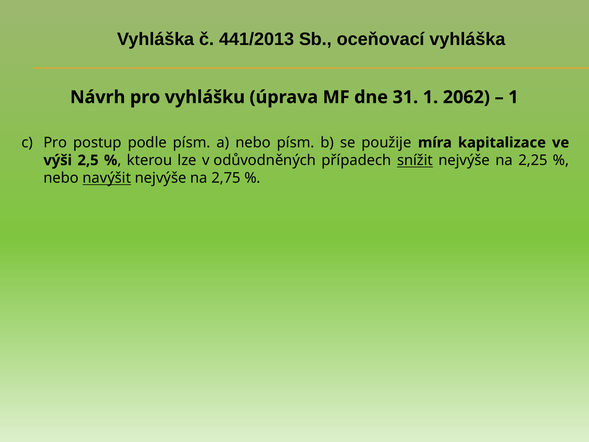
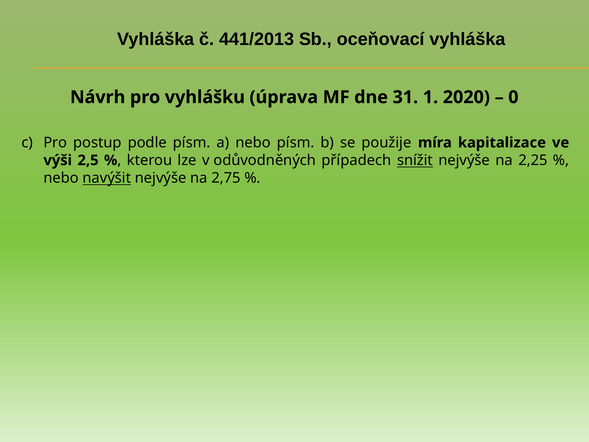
2062: 2062 -> 2020 (466, 97)
1: 1 -> 0 (513, 97)
